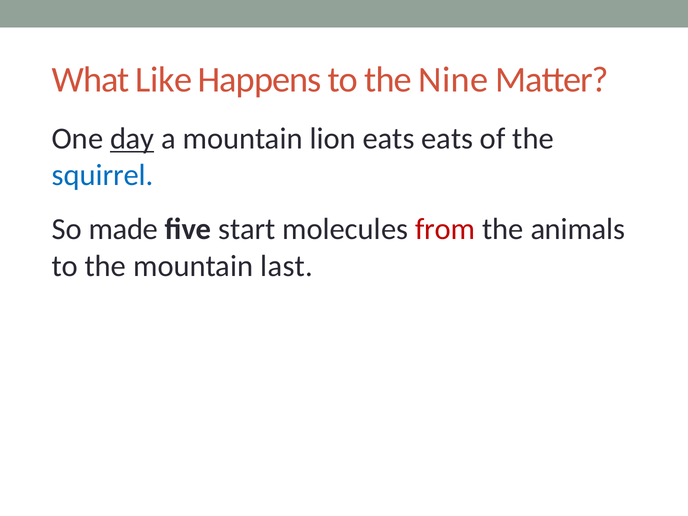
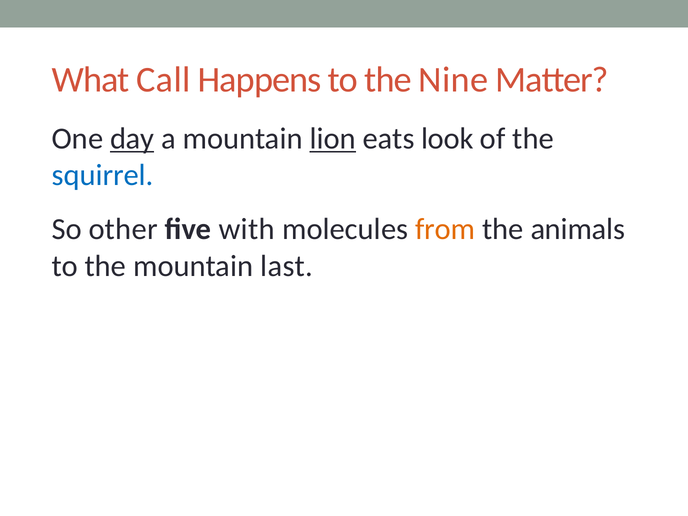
Like: Like -> Call (163, 80)
lion underline: none -> present (333, 139)
eats eats: eats -> look (447, 139)
made: made -> other (123, 229)
start: start -> with (247, 229)
from colour: red -> orange (445, 229)
